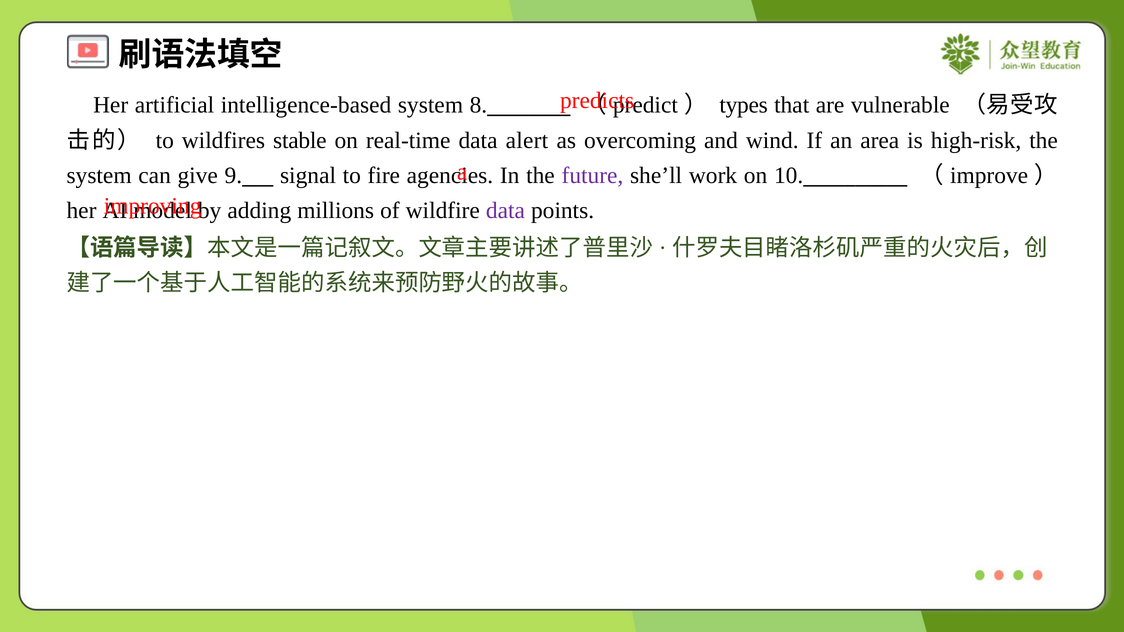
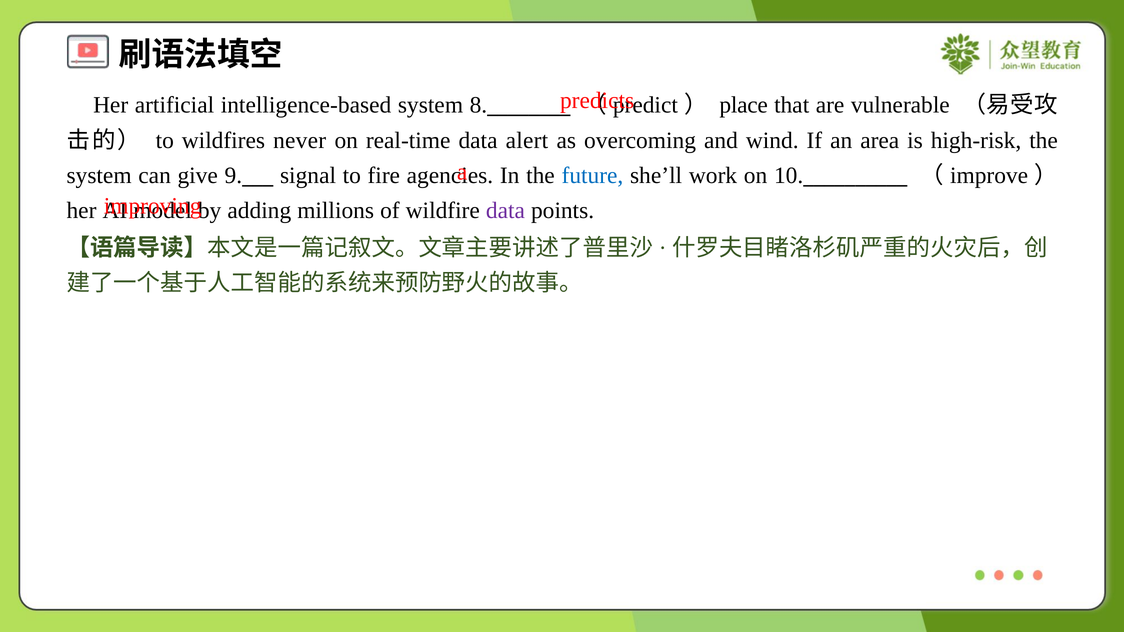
types: types -> place (744, 105)
stable: stable -> never (300, 140)
future colour: purple -> blue (592, 176)
